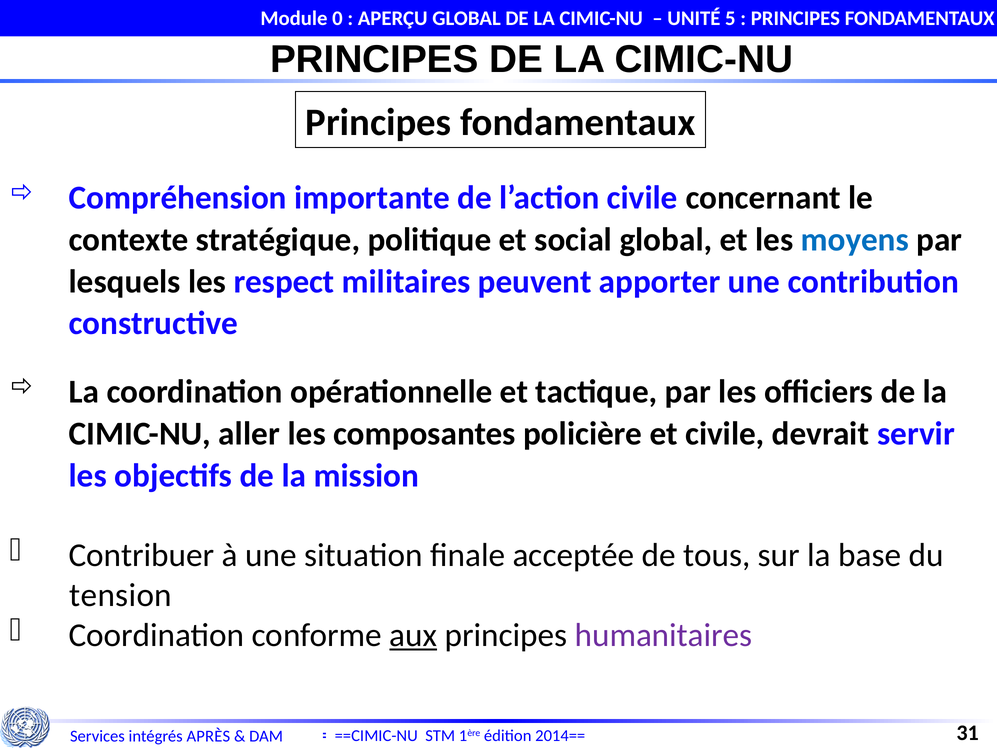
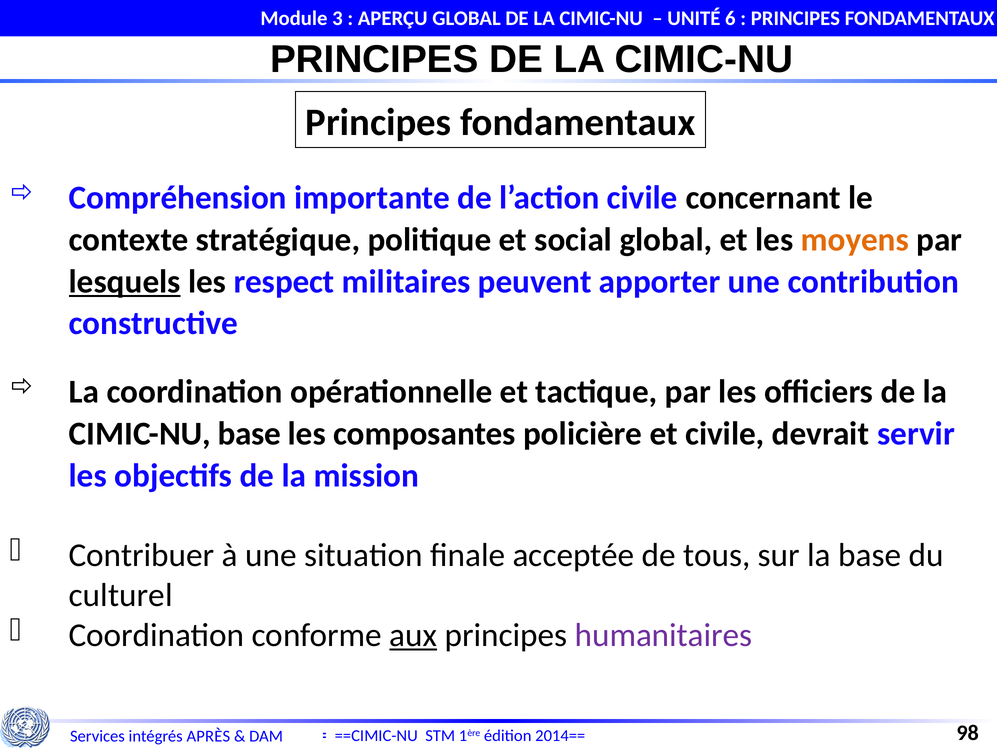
0: 0 -> 3 (337, 18)
5: 5 -> 6 (730, 18)
moyens colour: blue -> orange (855, 240)
lesquels underline: none -> present (125, 282)
CIMIC-NU aller: aller -> base (249, 434)
tension: tension -> culturel (121, 595)
31: 31 -> 98 (968, 733)
